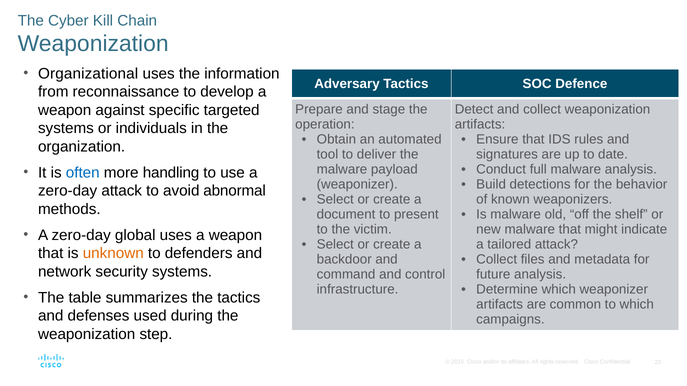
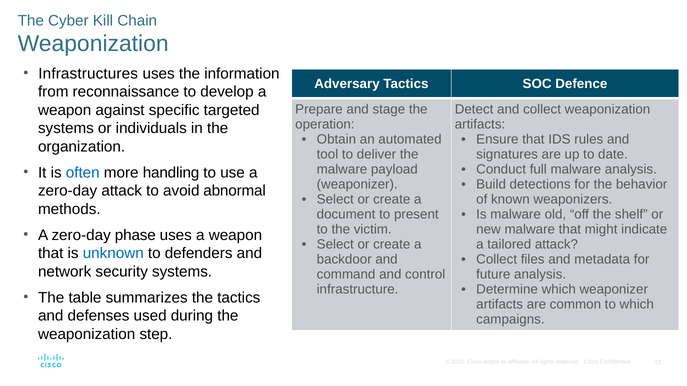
Organizational: Organizational -> Infrastructures (88, 74)
global: global -> phase (135, 235)
unknown colour: orange -> blue (113, 254)
